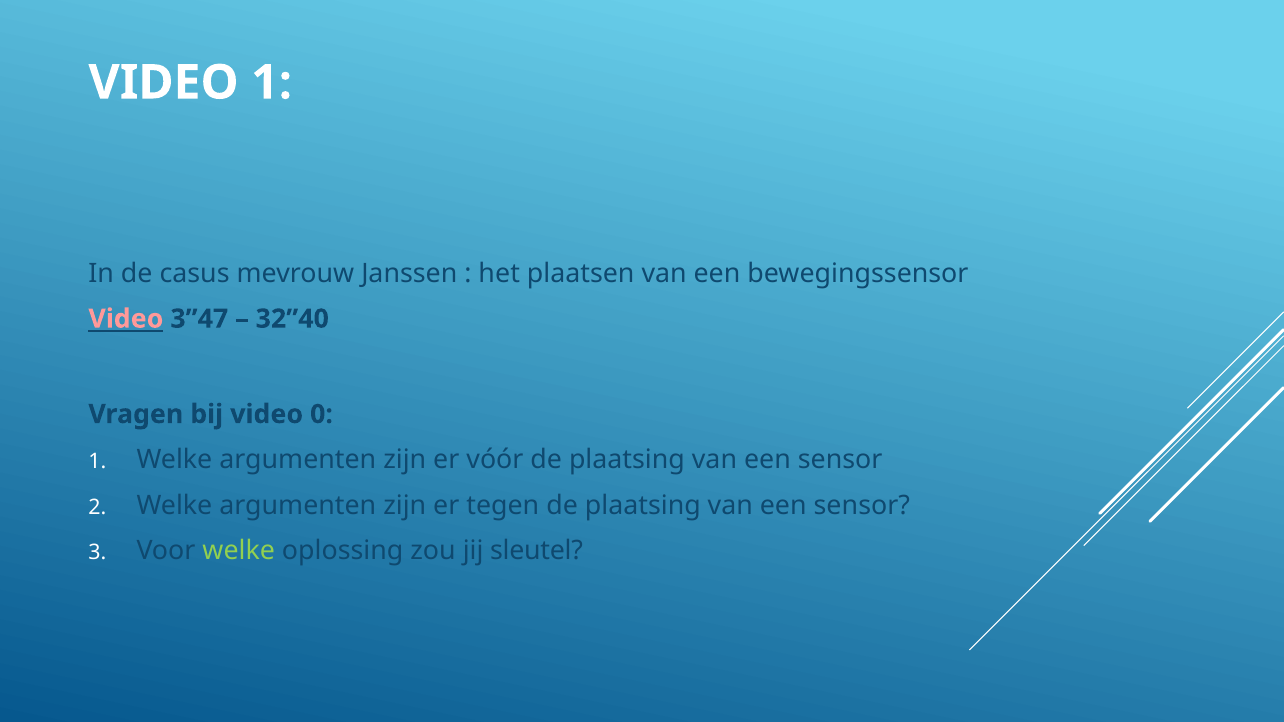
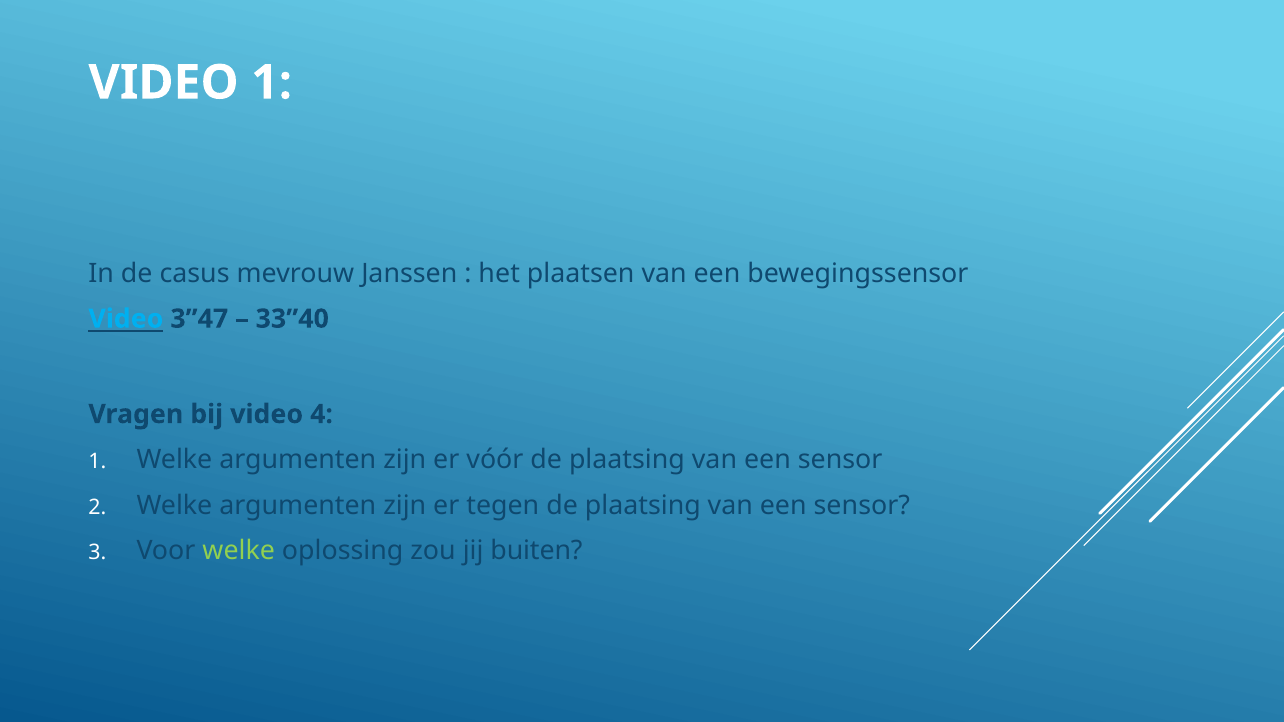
Video colour: pink -> light blue (126, 319)
32”40: 32”40 -> 33”40 (292, 319)
0: 0 -> 4 (322, 414)
sleutel: sleutel -> buiten (536, 551)
